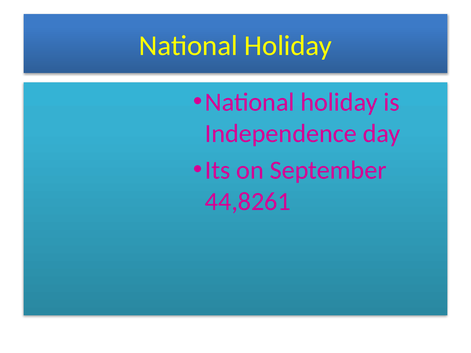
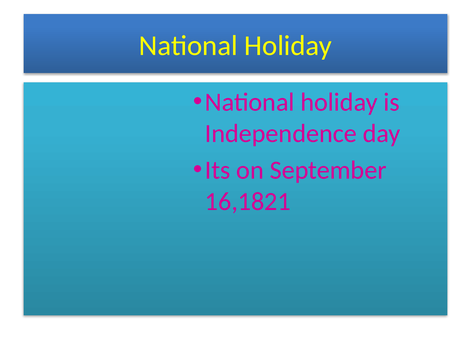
44,8261: 44,8261 -> 16,1821 (248, 202)
